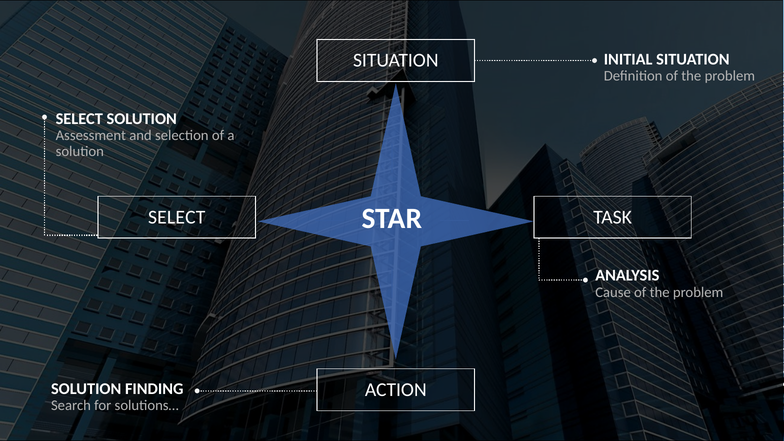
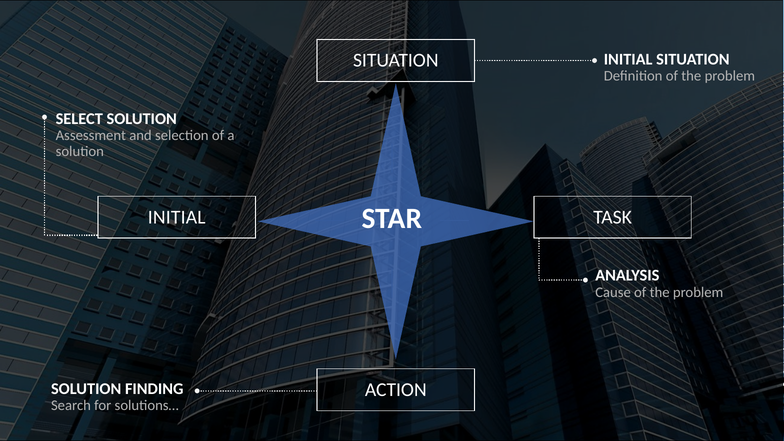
SELECT: SELECT -> INITIAL (177, 217)
